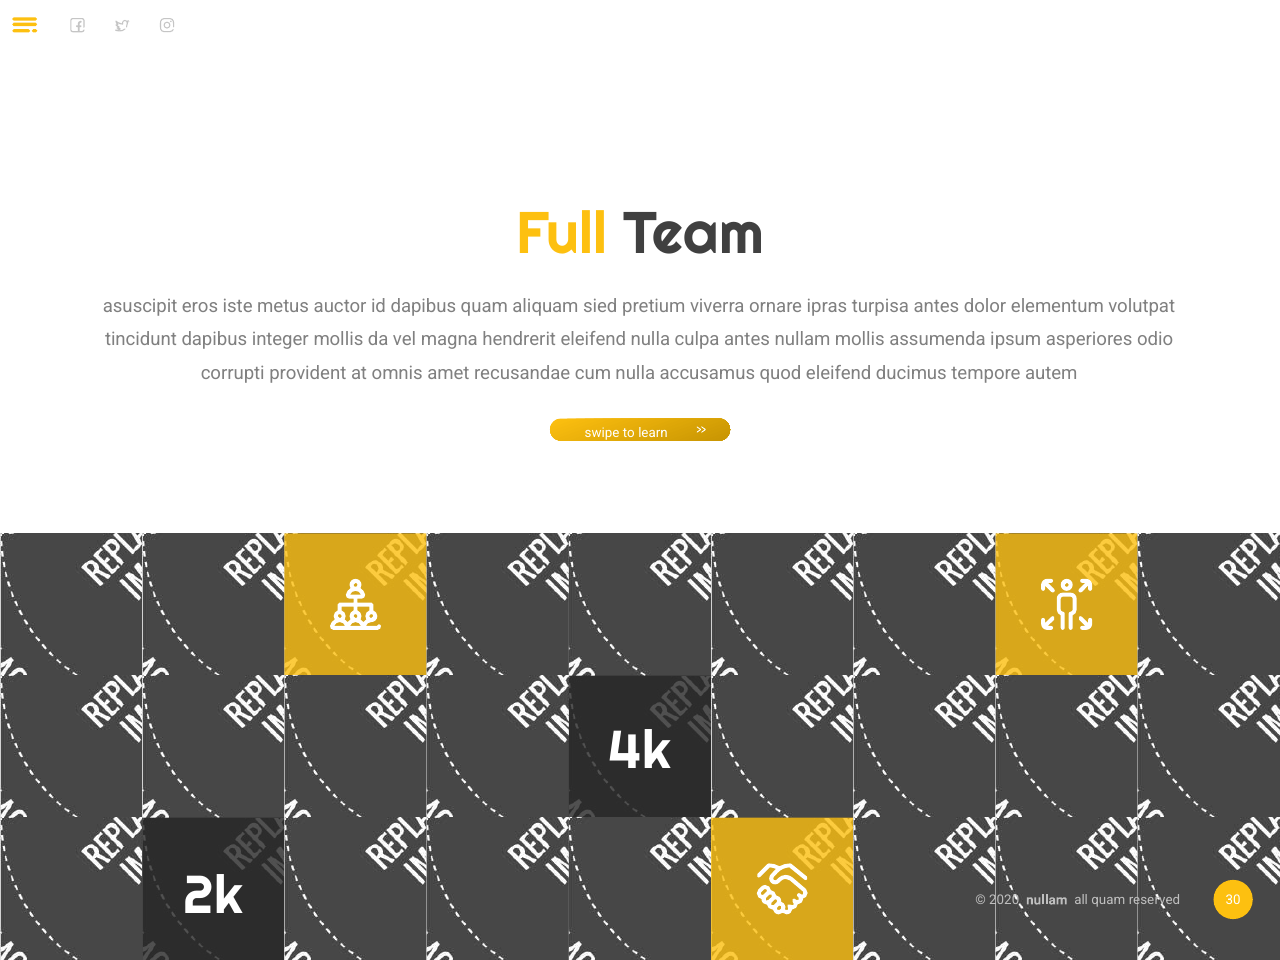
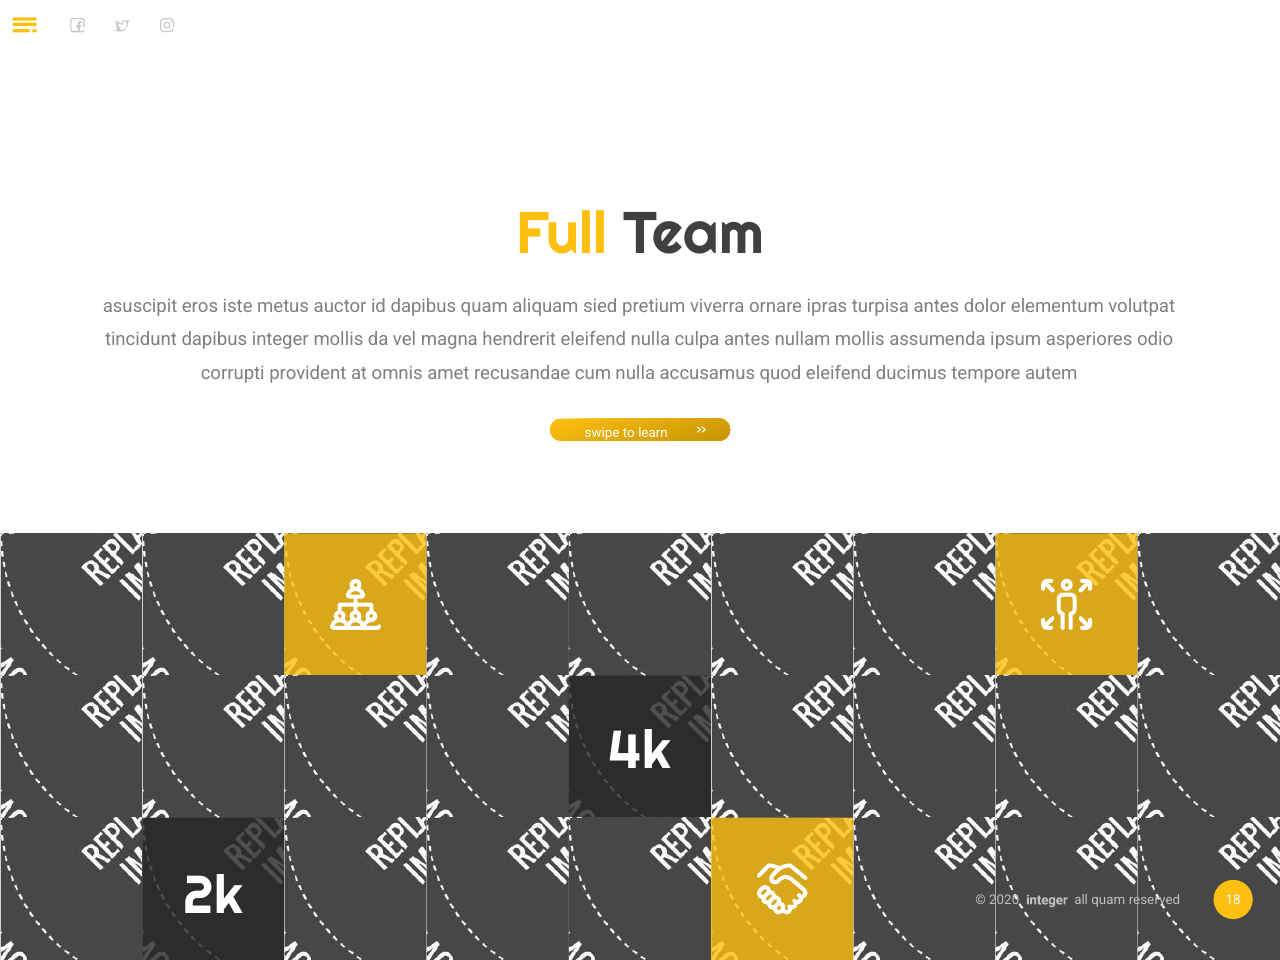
2020 nullam: nullam -> integer (1047, 900)
30: 30 -> 18 (1233, 900)
